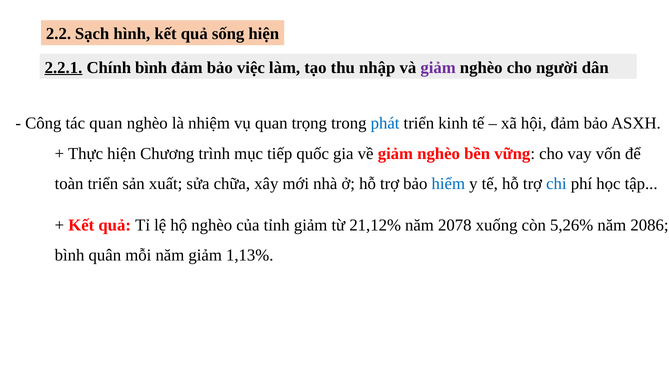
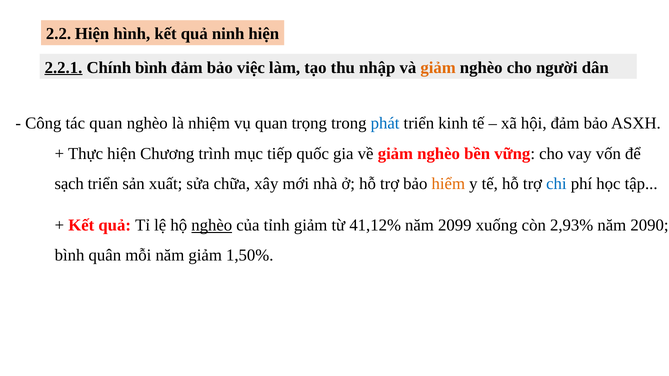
2.2 Sạch: Sạch -> Hiện (92, 34)
sống: sống -> ninh (228, 34)
giảm colour: purple -> orange (438, 68)
toàn: toàn -> sạch (69, 184)
hiểm colour: blue -> orange (448, 184)
nghèo underline: none -> present (212, 225)
21,12%: 21,12% -> 41,12% (375, 225)
2078: 2078 -> 2099 (455, 225)
5,26%: 5,26% -> 2,93% (572, 225)
2086: 2086 -> 2090 (649, 225)
1,13%: 1,13% -> 1,50% (250, 256)
